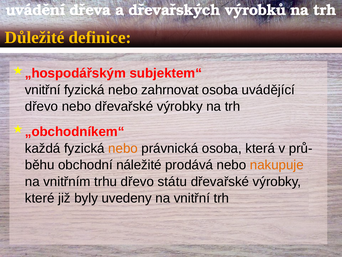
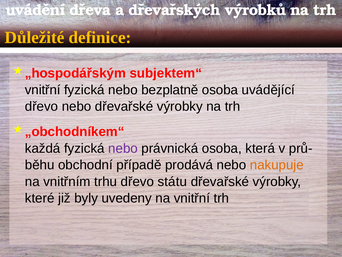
zahrnovat: zahrnovat -> bezplatně (170, 90)
nebo colour: orange -> purple (123, 148)
náležité: náležité -> případě (139, 165)
